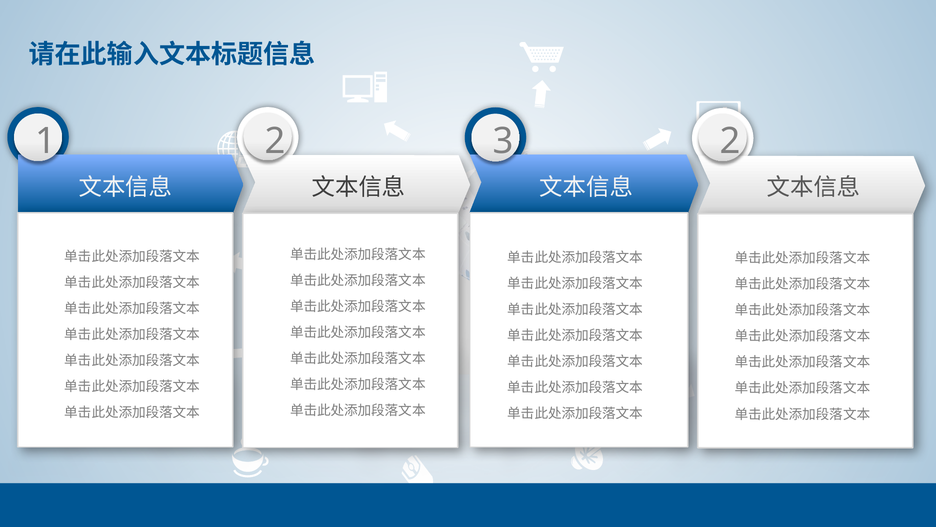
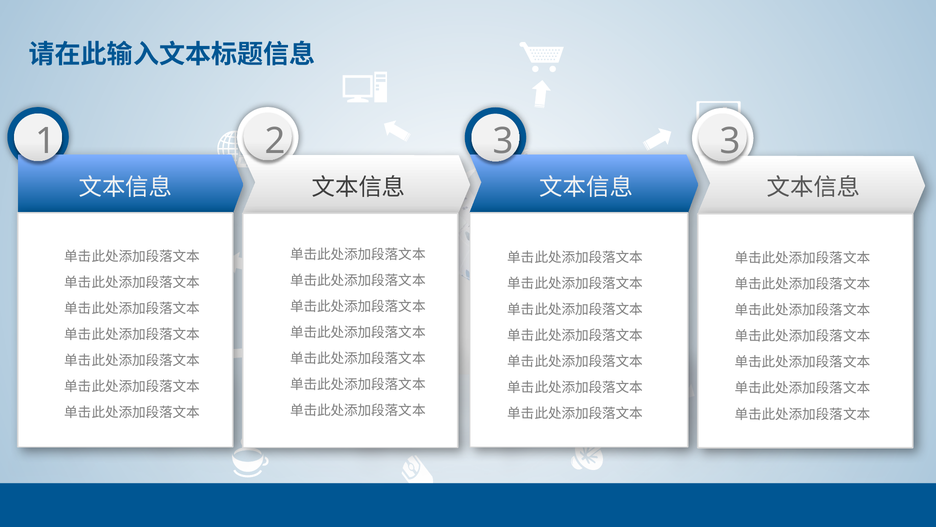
3 2: 2 -> 3 (730, 141)
